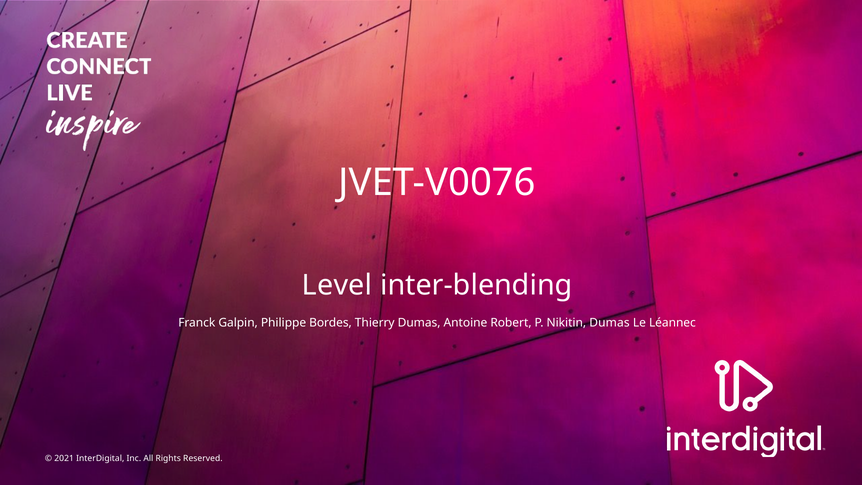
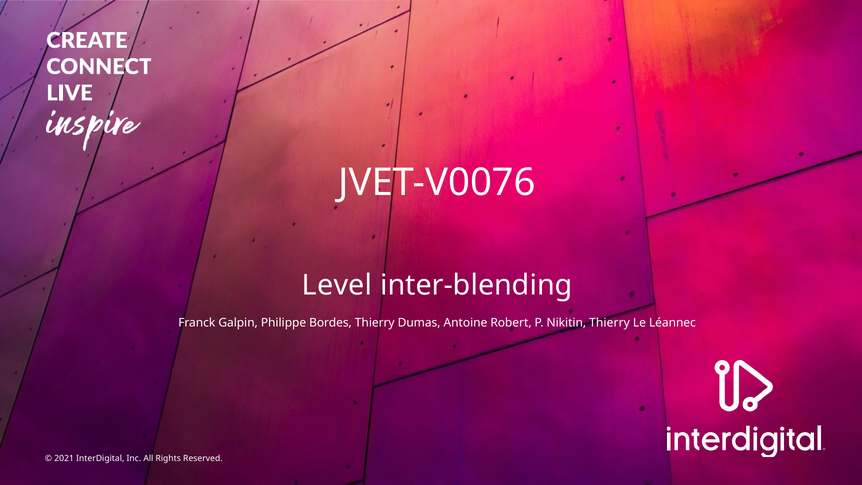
Nikitin Dumas: Dumas -> Thierry (609, 323)
